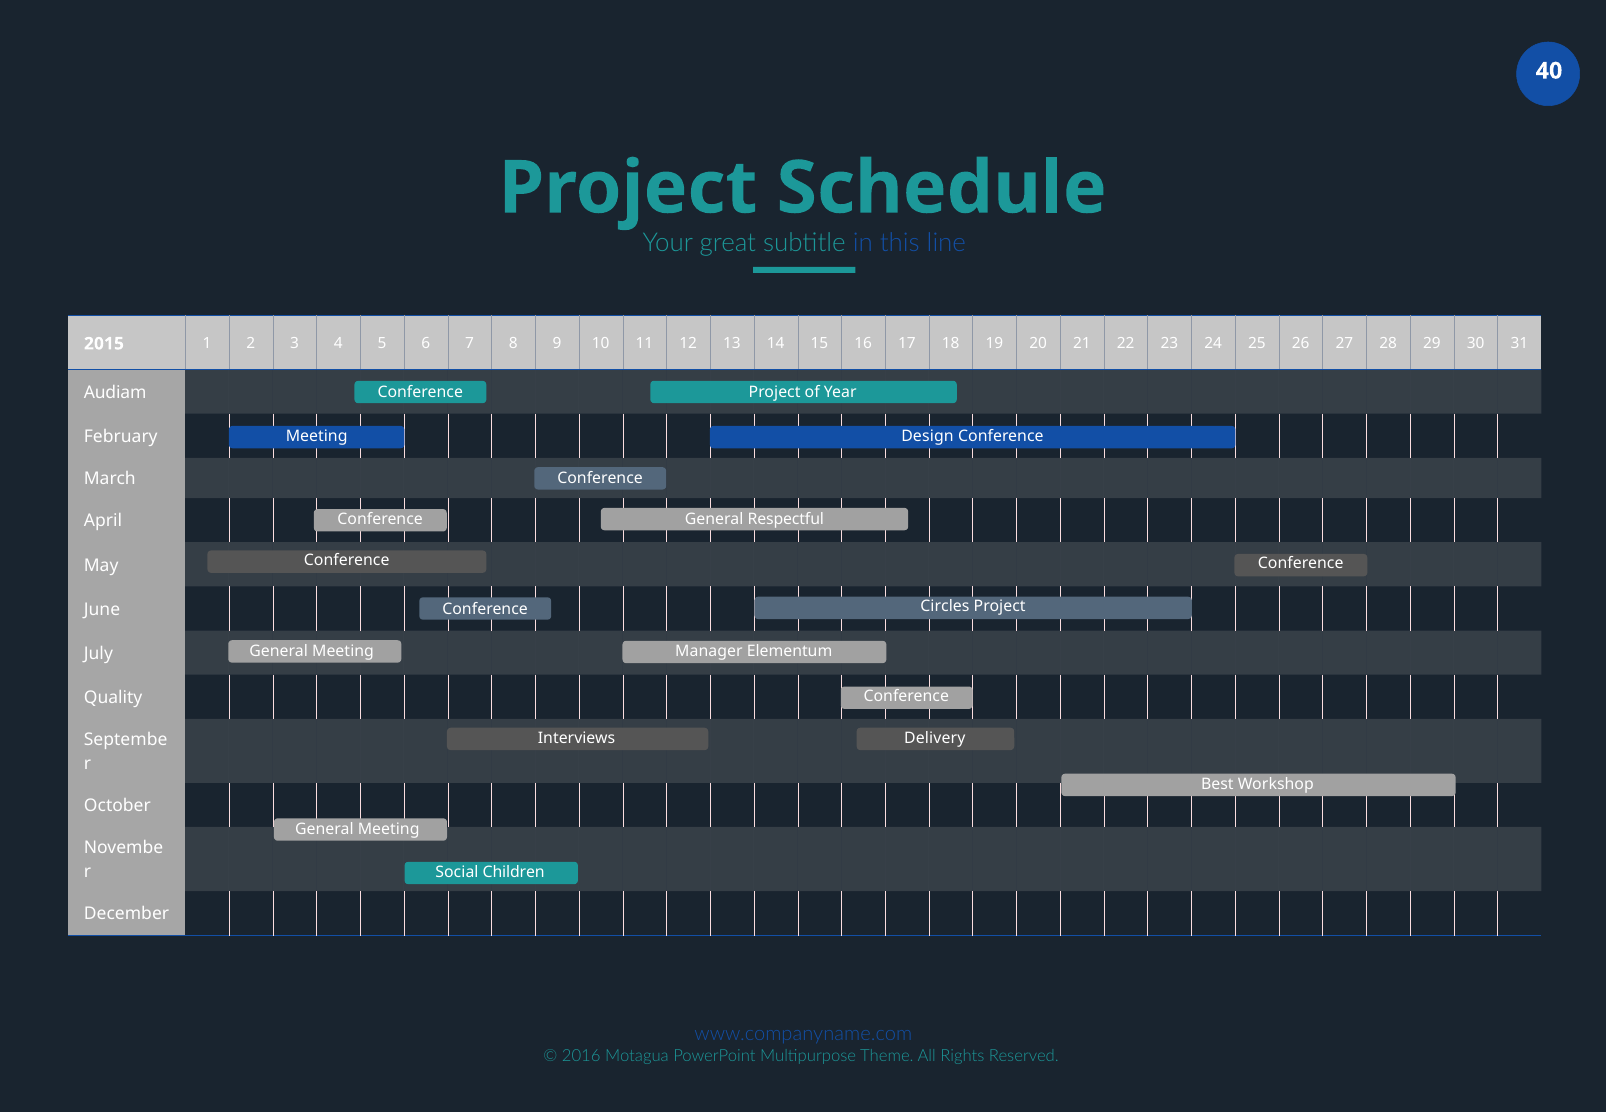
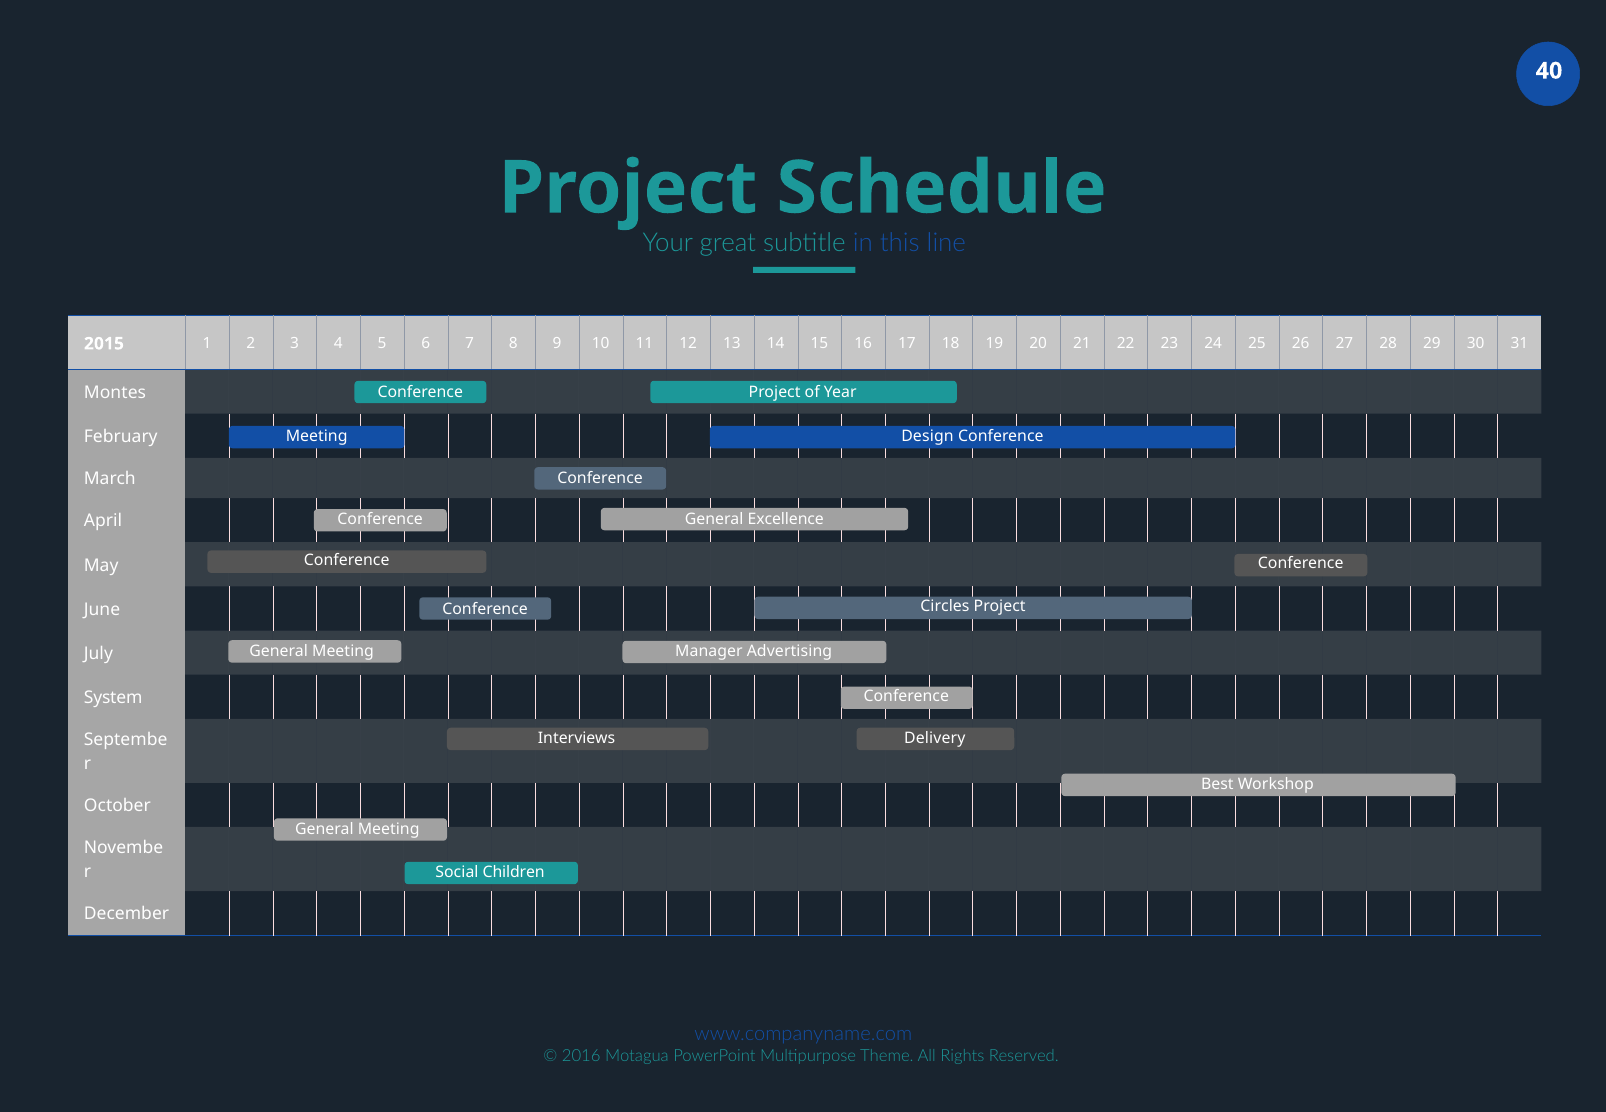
Audiam: Audiam -> Montes (115, 393)
Respectful: Respectful -> Excellence (786, 519)
Elementum: Elementum -> Advertising (789, 652)
Quality: Quality -> System (113, 698)
